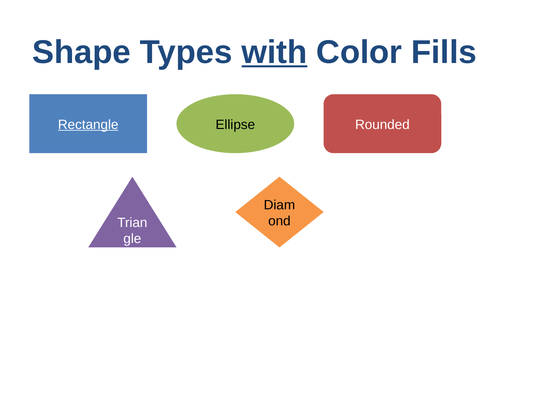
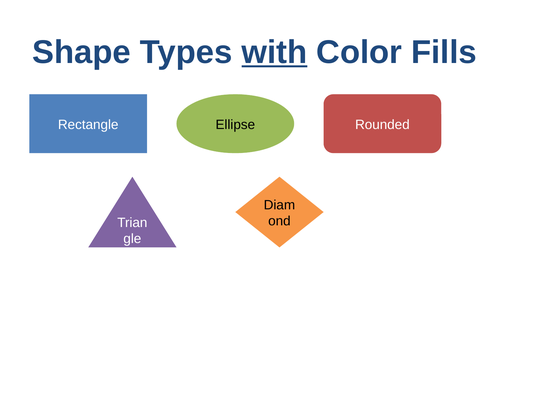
Rectangle underline: present -> none (88, 124)
